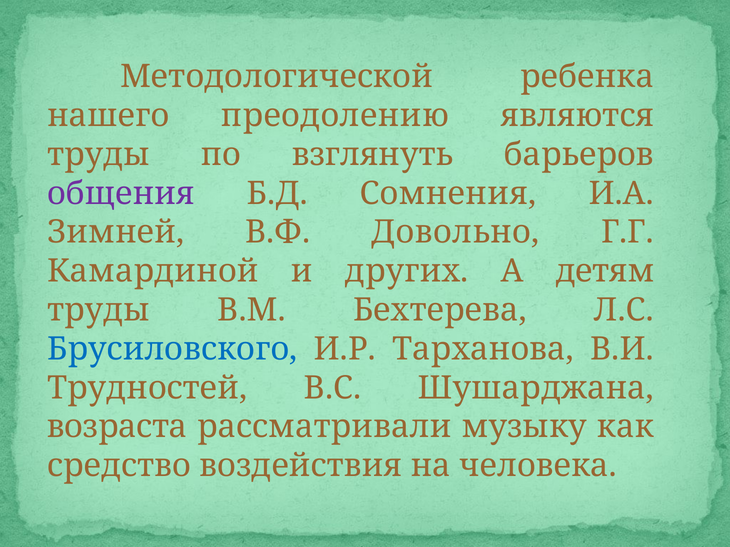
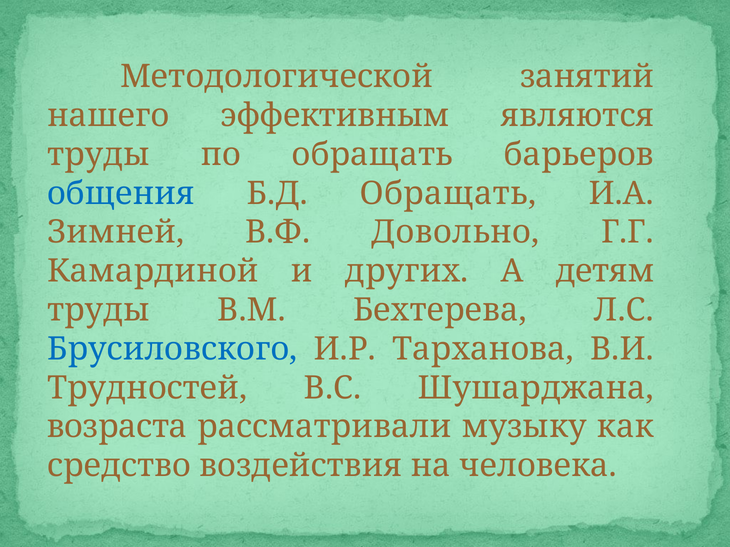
ребенка: ребенка -> занятий (587, 77)
преодолению: преодолению -> эффективным (335, 116)
по взглянуть: взглянуть -> обращать (372, 155)
общения colour: purple -> blue (121, 193)
Б.Д Сомнения: Сомнения -> Обращать (448, 193)
